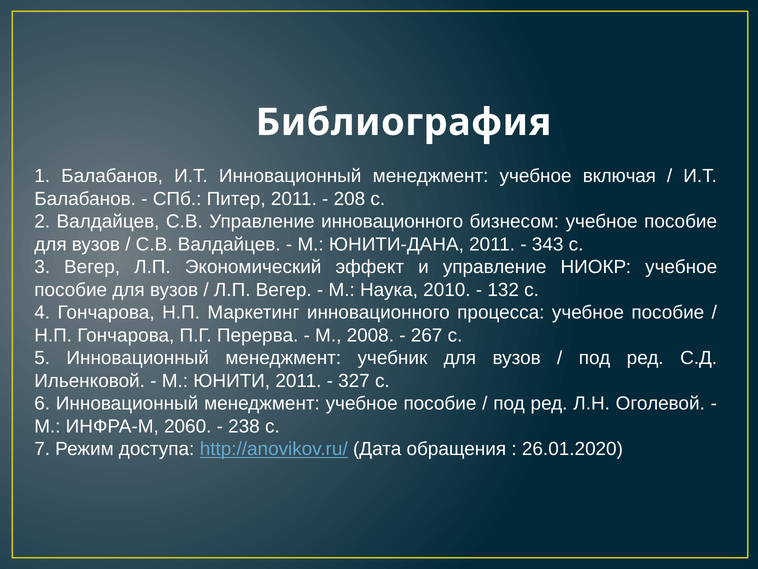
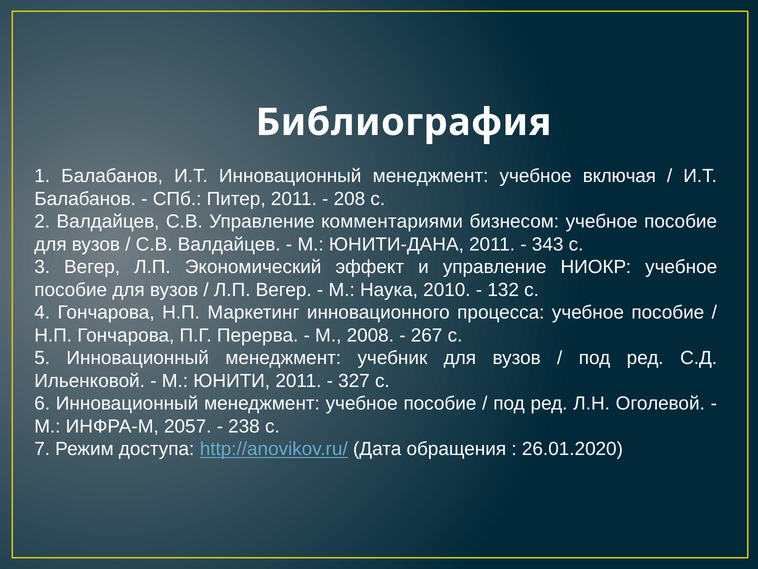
Управление инновационного: инновационного -> комментариями (392, 221)
2060: 2060 -> 2057 (188, 426)
